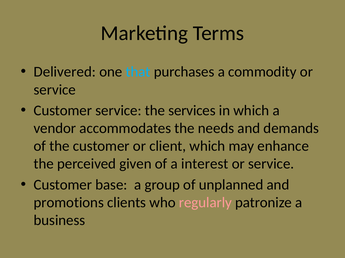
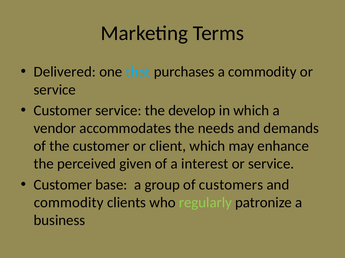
services: services -> develop (192, 111)
unplanned: unplanned -> customers (231, 185)
promotions: promotions -> commodity (69, 203)
regularly colour: pink -> light green (205, 203)
